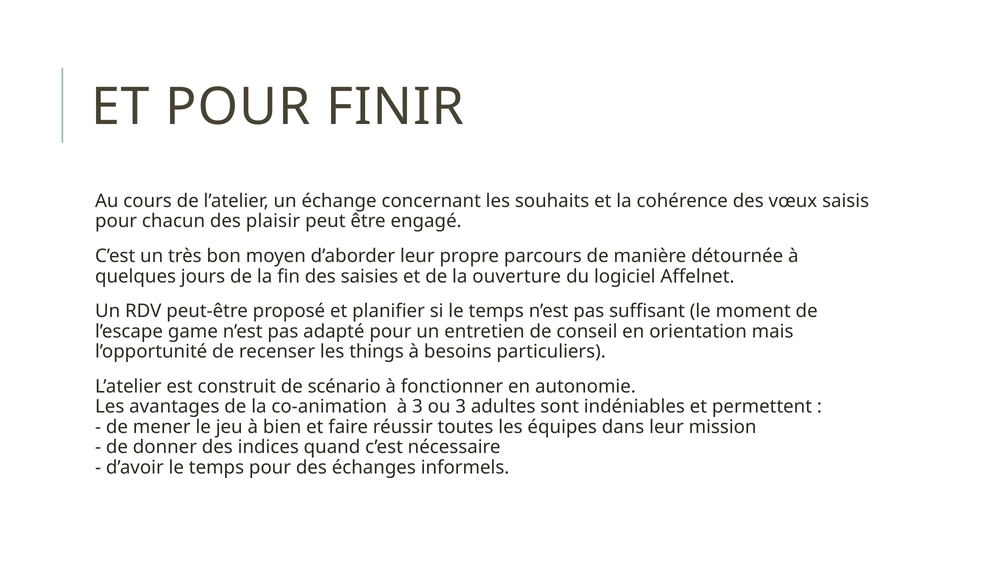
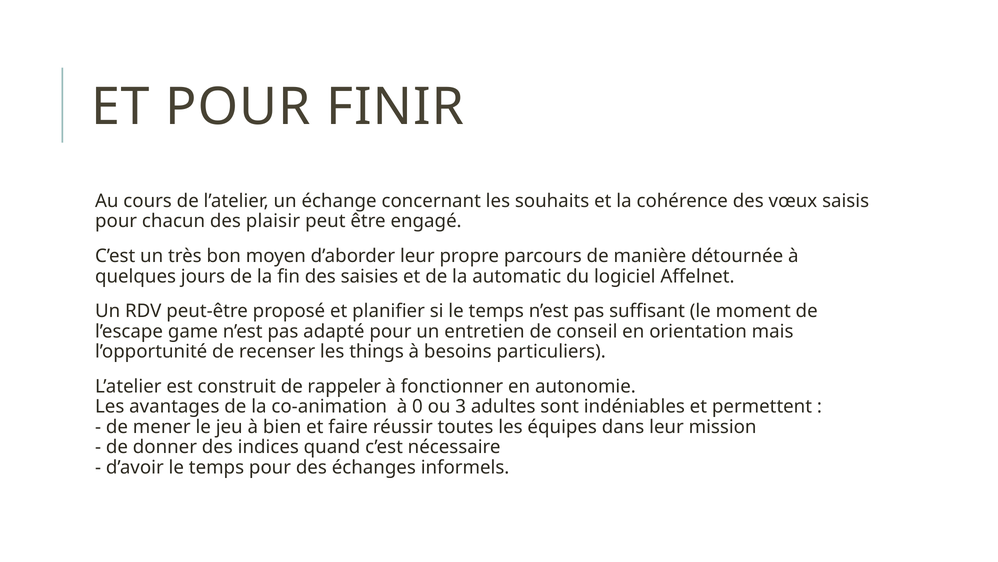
ouverture: ouverture -> automatic (517, 276)
scénario: scénario -> rappeler (344, 386)
à 3: 3 -> 0 (417, 406)
